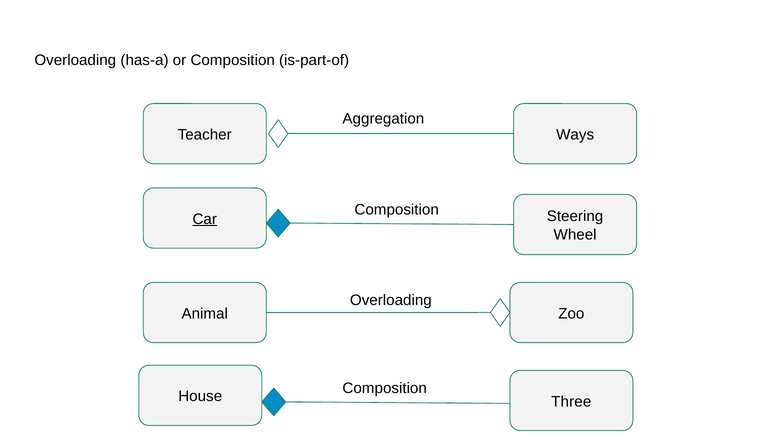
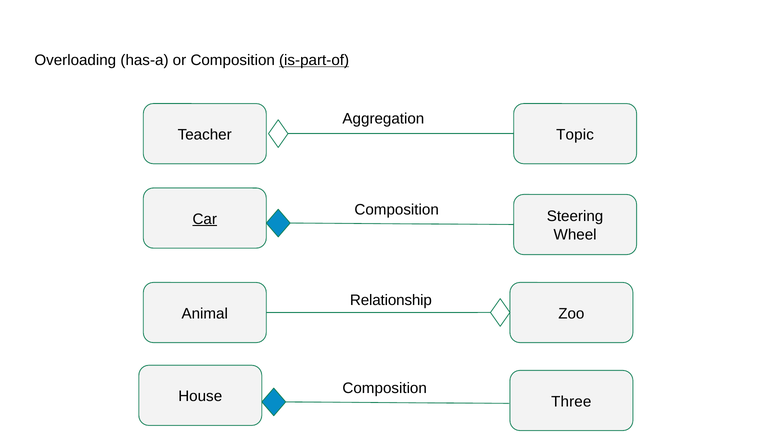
is-part-of underline: none -> present (314, 60)
Ways: Ways -> Topic (575, 135)
Overloading: Overloading -> Relationship (391, 300)
